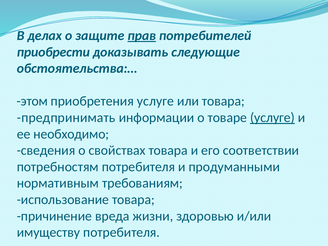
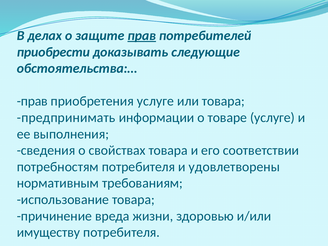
этом: этом -> прав (32, 101)
услуге underline: present -> none (272, 118)
необходимо: необходимо -> выполнения (71, 134)
продуманными: продуманными -> удовлетворены (234, 167)
